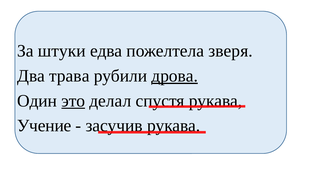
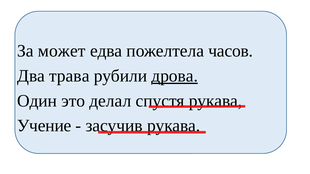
штуки: штуки -> может (62, 51)
зверя: зверя -> часов (231, 51)
это underline: present -> none (73, 101)
